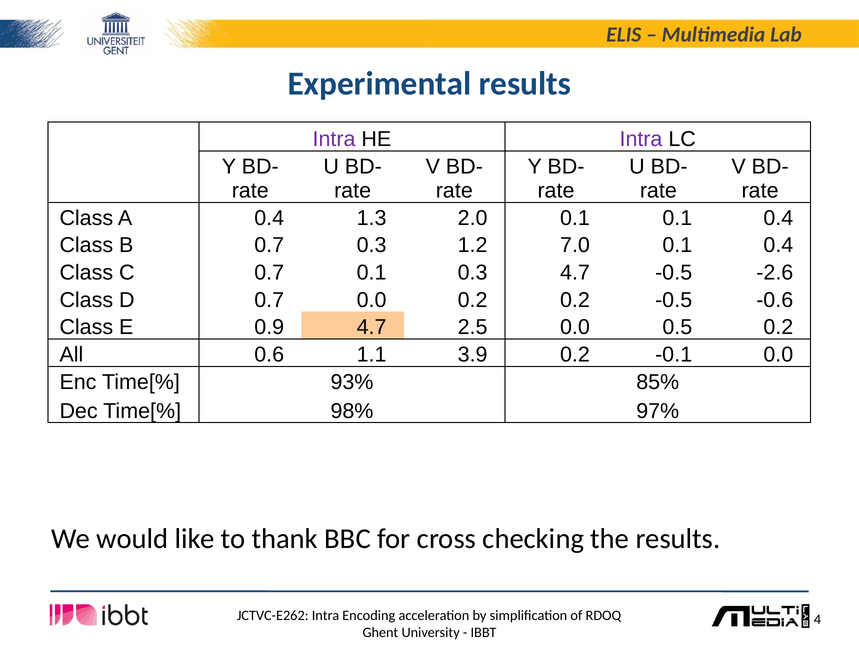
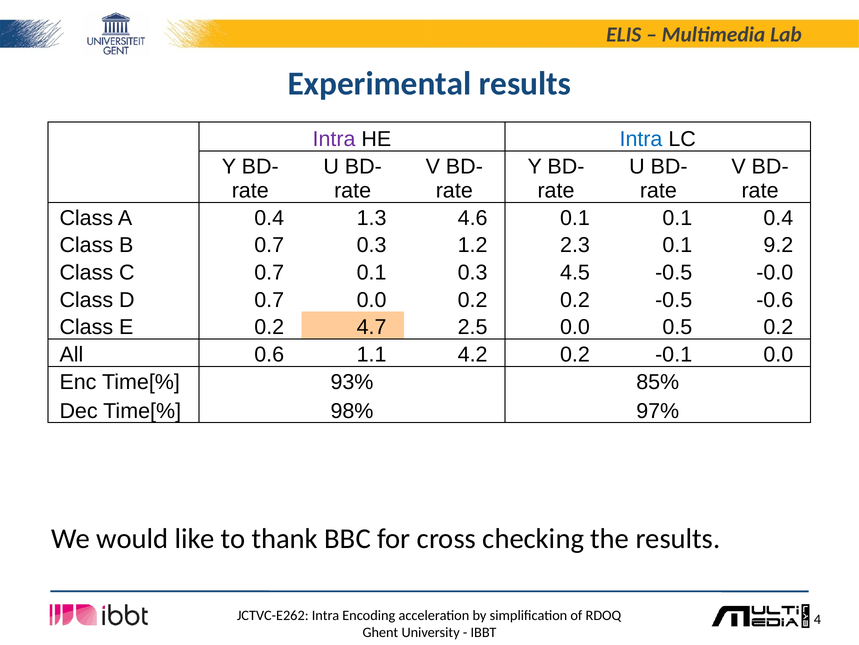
Intra colour: purple -> blue (641, 139)
2.0: 2.0 -> 4.6 (473, 218)
7.0: 7.0 -> 2.3 (575, 245)
0.4: 0.4 -> 9.2 (778, 245)
0.3 4.7: 4.7 -> 4.5 (575, 272)
-2.6: -2.6 -> -0.0 (775, 272)
E 0.9: 0.9 -> 0.2 (269, 327)
3.9: 3.9 -> 4.2 (473, 354)
